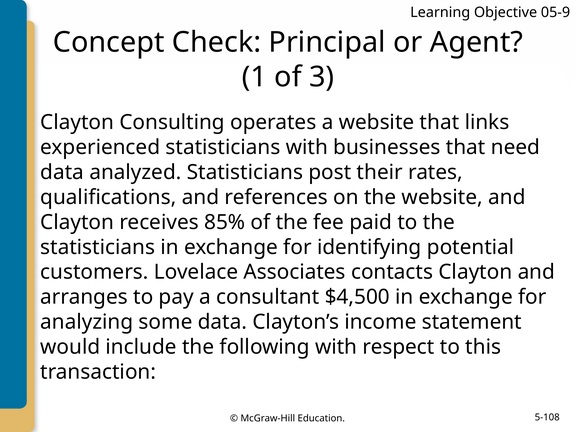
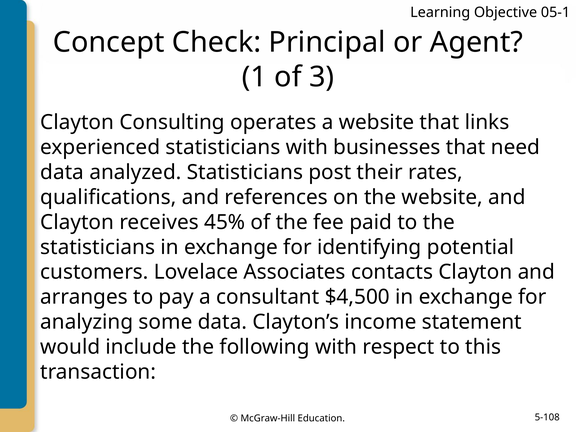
05-9: 05-9 -> 05-1 (556, 12)
85%: 85% -> 45% (225, 222)
